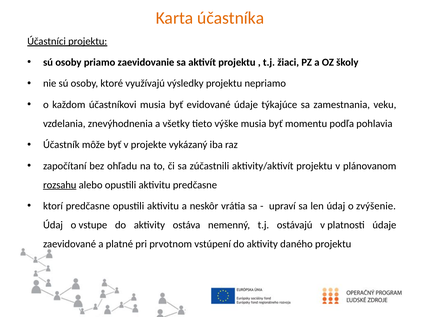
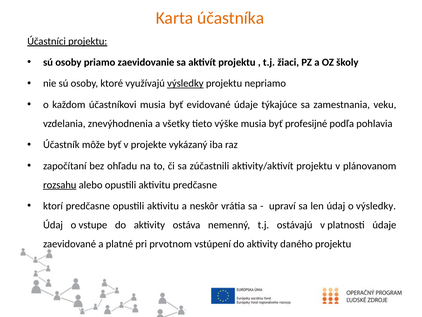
výsledky underline: none -> present (185, 83)
momentu: momentu -> profesijné (306, 123)
o zvýšenie: zvýšenie -> výsledky (376, 206)
